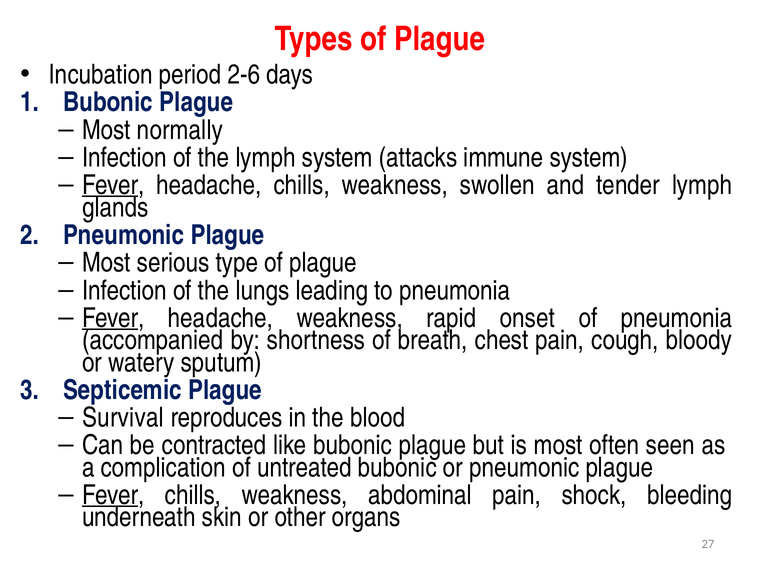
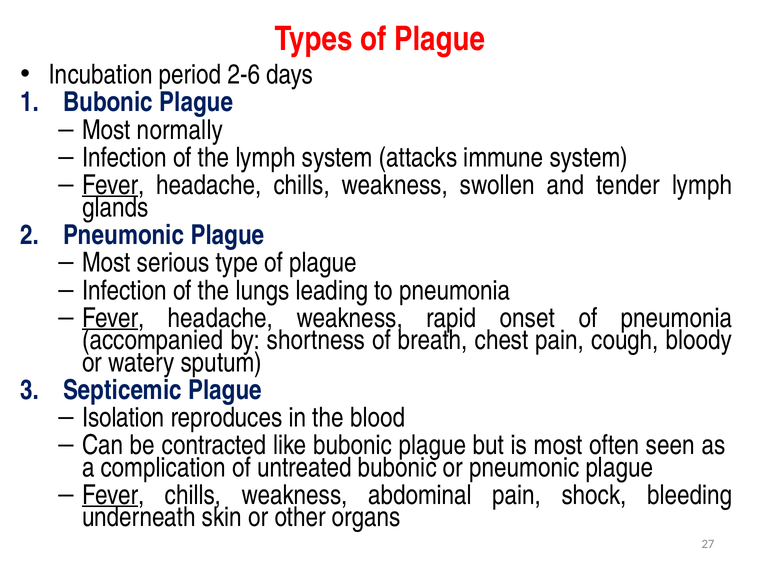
Survival: Survival -> Isolation (123, 418)
